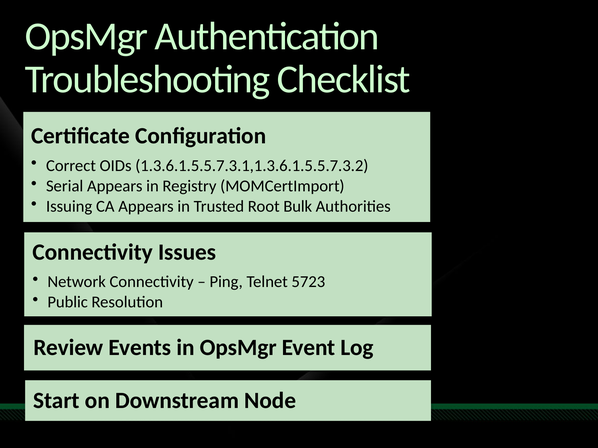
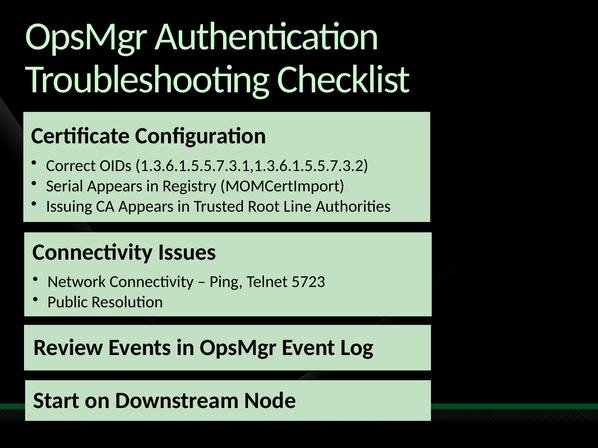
Bulk: Bulk -> Line (298, 207)
